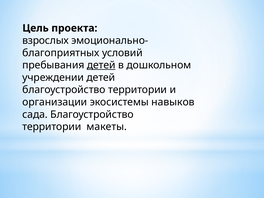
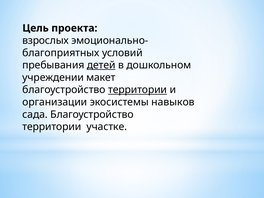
учреждении детей: детей -> макет (101, 77)
территории underline: none -> present (138, 90)
макеты: макеты -> участке (107, 127)
